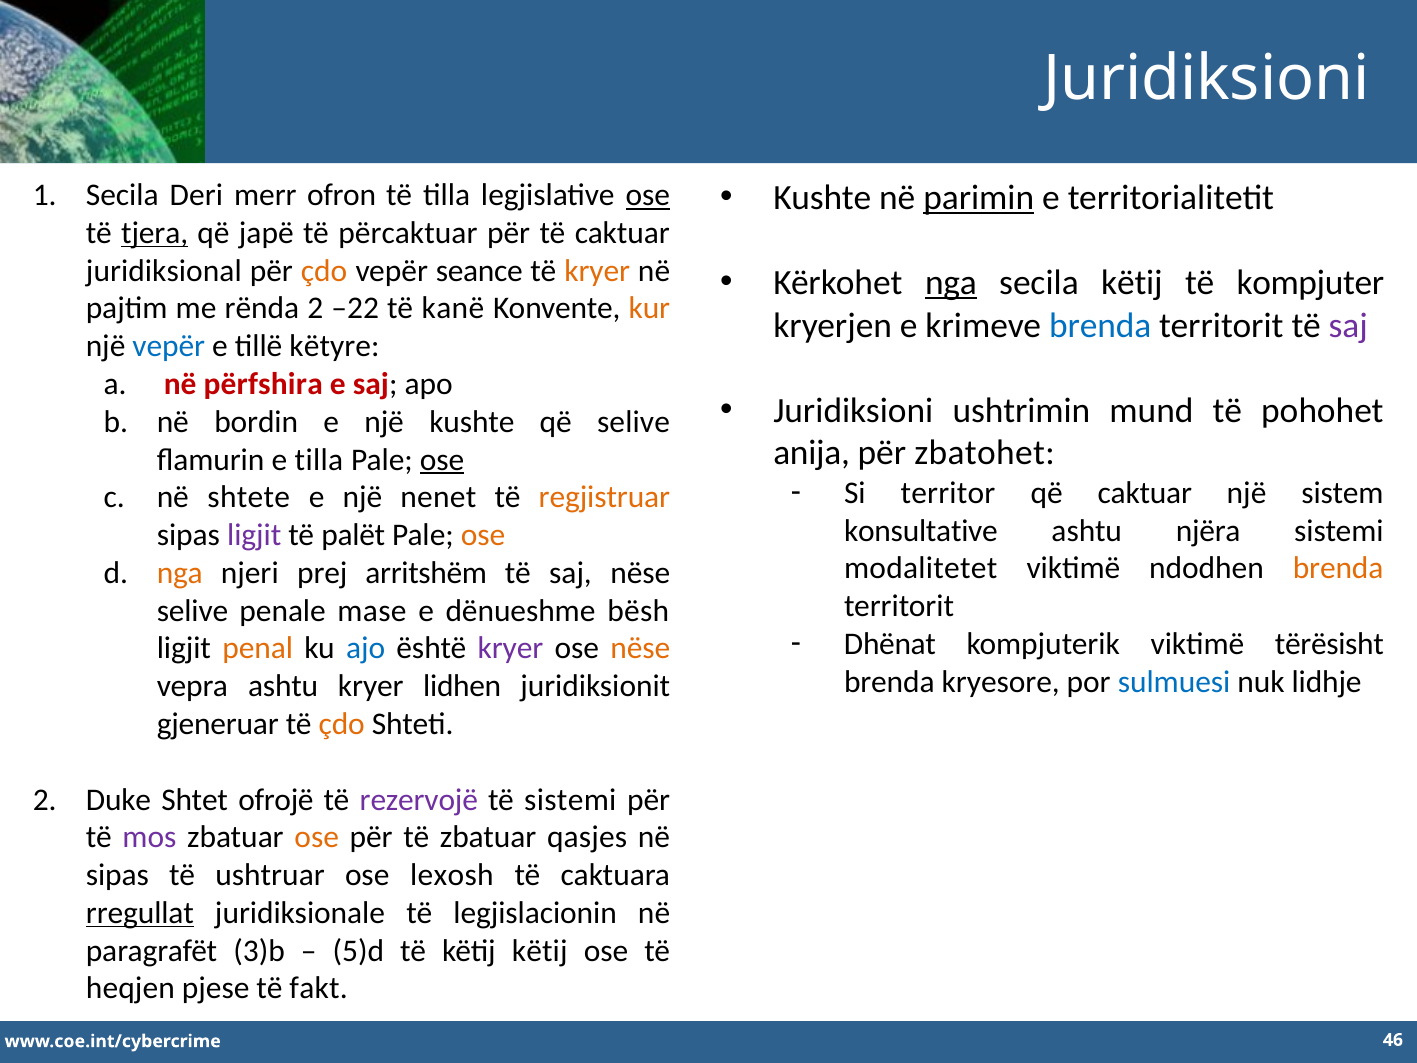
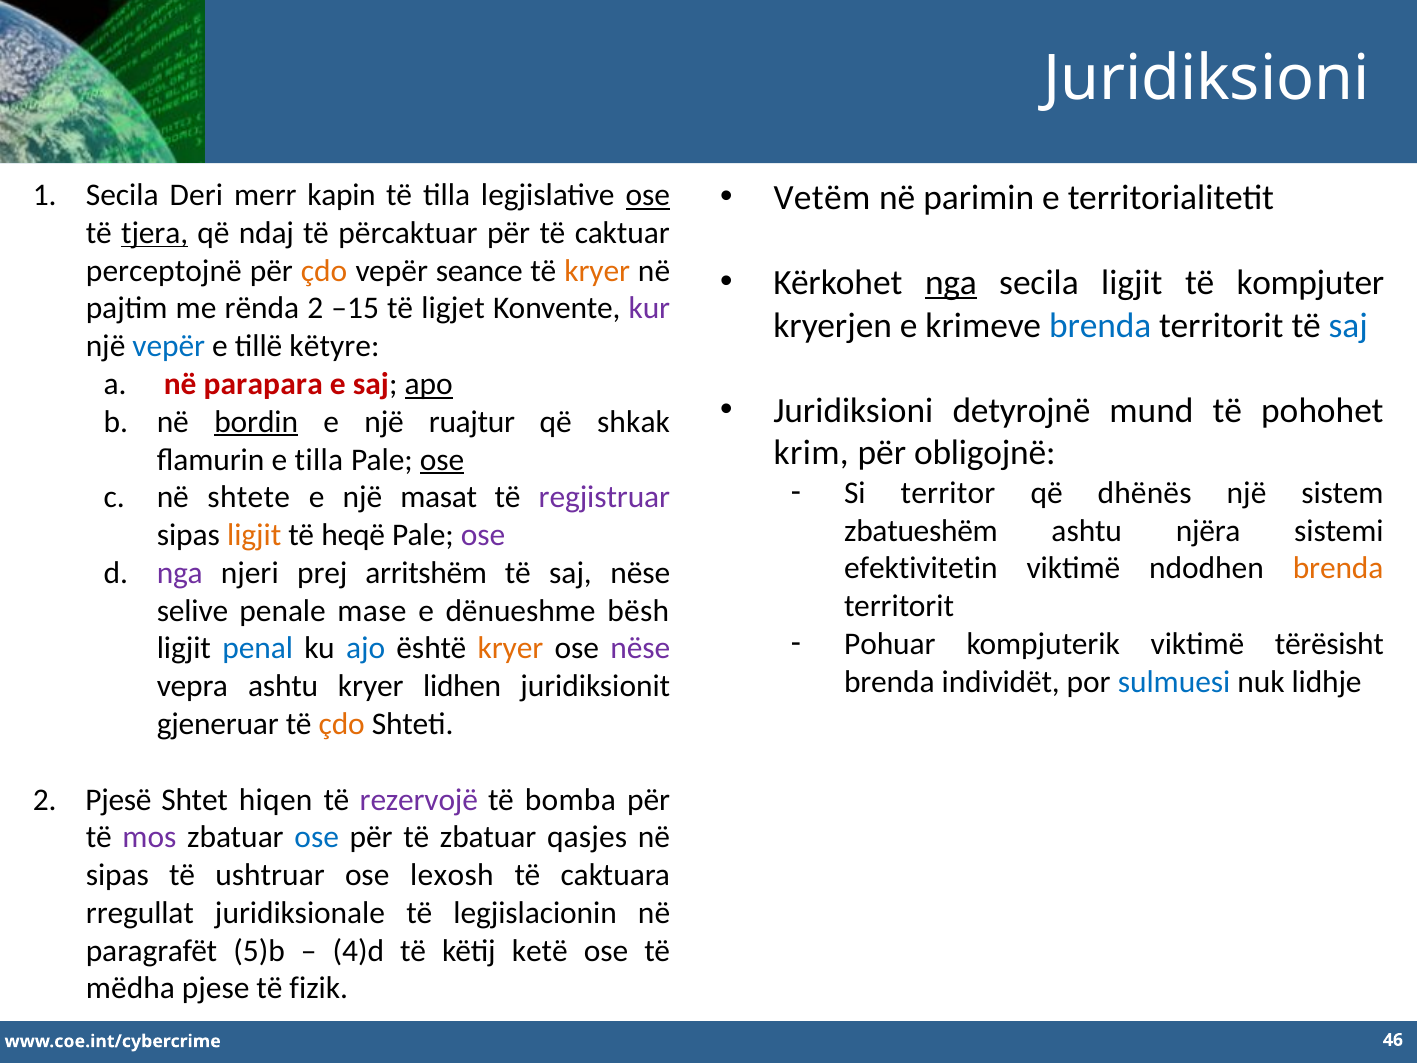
Kushte: Kushte -> Vetëm (822, 198)
parimin underline: present -> none (979, 198)
ofron: ofron -> kapin (342, 195)
japë: japë -> ndaj (266, 233)
juridiksional: juridiksional -> perceptojnë (164, 271)
secila këtij: këtij -> ligjit (1132, 283)
–22: –22 -> –15 (355, 308)
kanë: kanë -> ligjet (453, 308)
kur colour: orange -> purple (649, 308)
saj colour: purple -> blue (1348, 325)
përfshira: përfshira -> parapara (263, 384)
apo underline: none -> present (429, 384)
ushtrimin: ushtrimin -> detyrojnë (1021, 410)
bordin underline: none -> present (256, 422)
një kushte: kushte -> ruajtur (472, 422)
që selive: selive -> shkak (634, 422)
anija: anija -> krim (811, 453)
zbatohet: zbatohet -> obligojnë (985, 453)
që caktuar: caktuar -> dhënës (1145, 493)
nenet: nenet -> masat (439, 497)
regjistruar colour: orange -> purple (604, 497)
konsultative: konsultative -> zbatueshëm (921, 531)
ligjit colour: purple -> orange (254, 535)
palët: palët -> heqë (353, 535)
ose colour: orange -> purple (483, 535)
modalitetet: modalitetet -> efektivitetin (921, 568)
nga colour: orange -> purple (180, 573)
Dhënat: Dhënat -> Pohuar (890, 644)
penal colour: orange -> blue (258, 648)
kryer colour: purple -> orange (510, 648)
nëse colour: orange -> purple (640, 648)
kryesore: kryesore -> individët (1001, 682)
Duke: Duke -> Pjesë (119, 799)
ofrojë: ofrojë -> hiqen (276, 799)
të sistemi: sistemi -> bomba (570, 799)
ose colour: orange -> blue (317, 837)
rregullat underline: present -> none (140, 913)
3)b: 3)b -> 5)b (259, 951)
5)d: 5)d -> 4)d (358, 951)
këtij këtij: këtij -> ketë (540, 951)
heqjen: heqjen -> mëdha (130, 988)
fakt: fakt -> fizik (319, 988)
